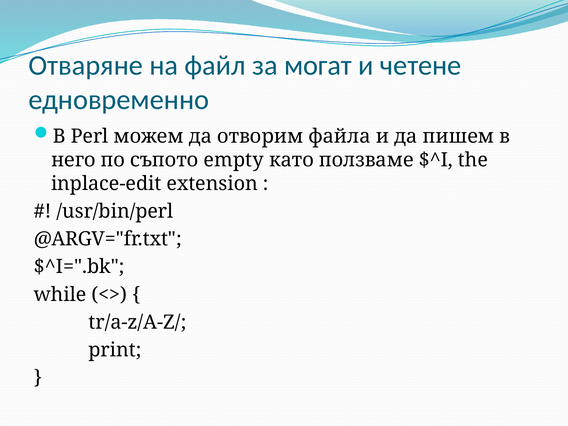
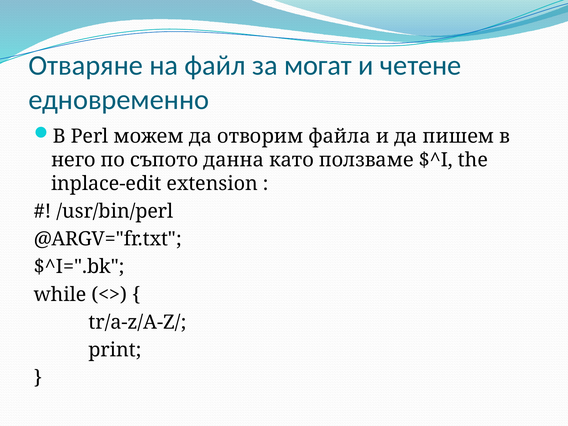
empty: empty -> данна (234, 160)
